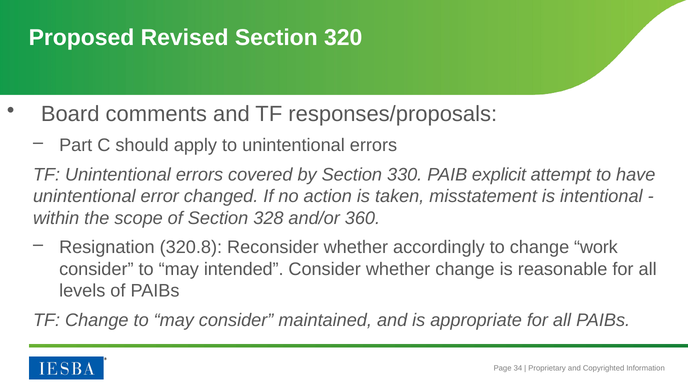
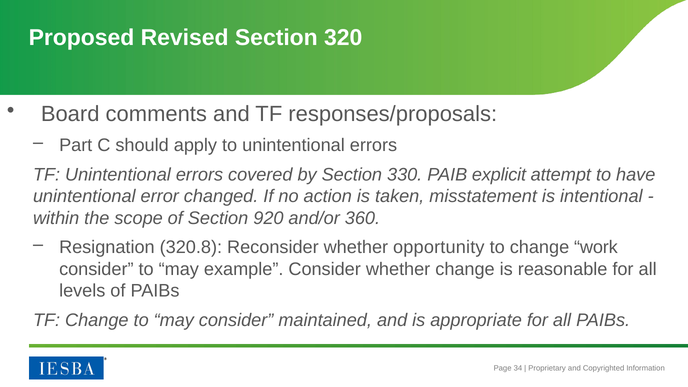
328: 328 -> 920 (268, 218)
accordingly: accordingly -> opportunity (439, 247)
intended: intended -> example (244, 269)
